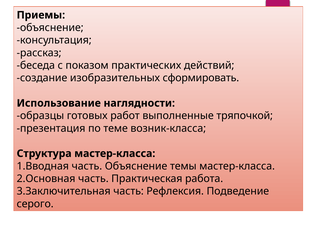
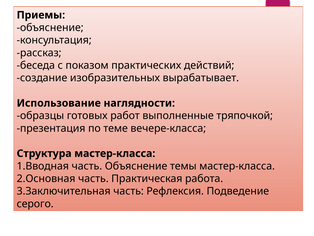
сформировать: сформировать -> вырабатывает (201, 78)
возник-класса: возник-класса -> вечере-класса (168, 128)
